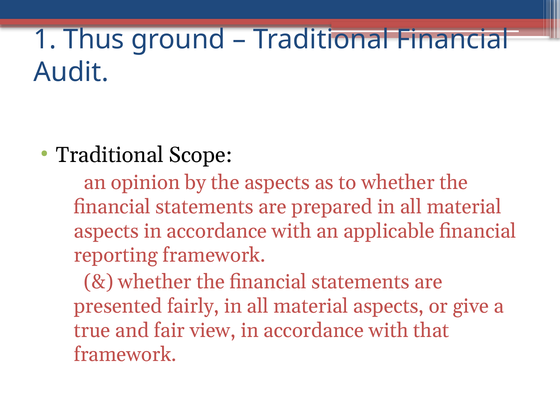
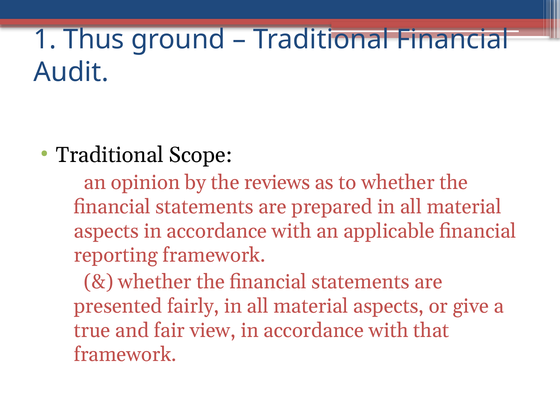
the aspects: aspects -> reviews (277, 183)
